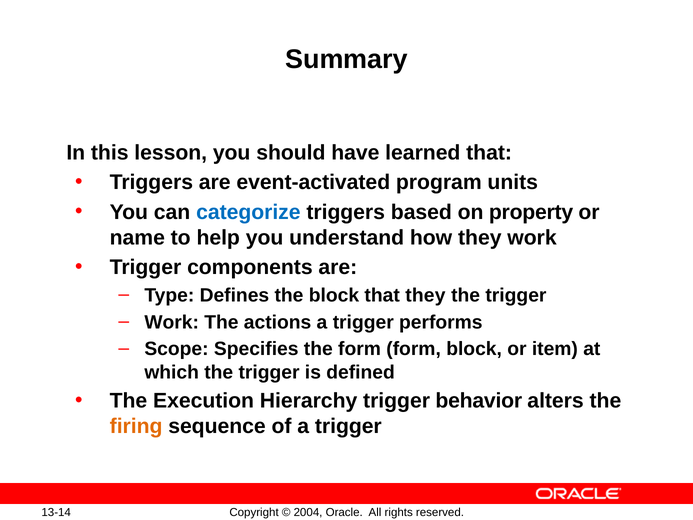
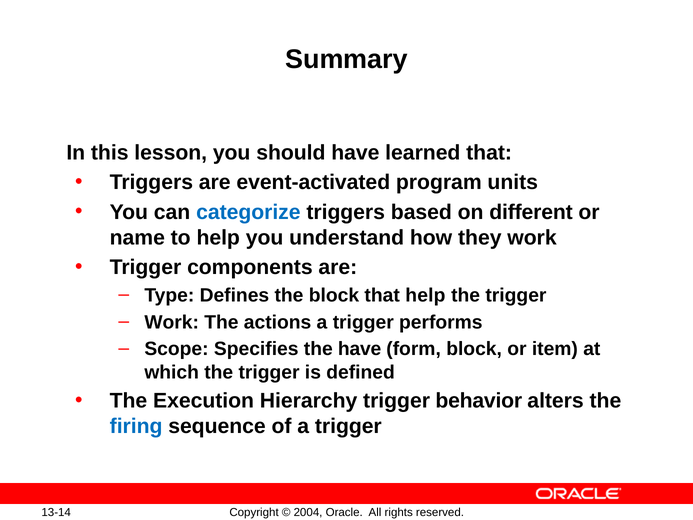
property: property -> different (531, 212)
that they: they -> help (425, 295)
the form: form -> have (360, 349)
firing colour: orange -> blue (136, 426)
